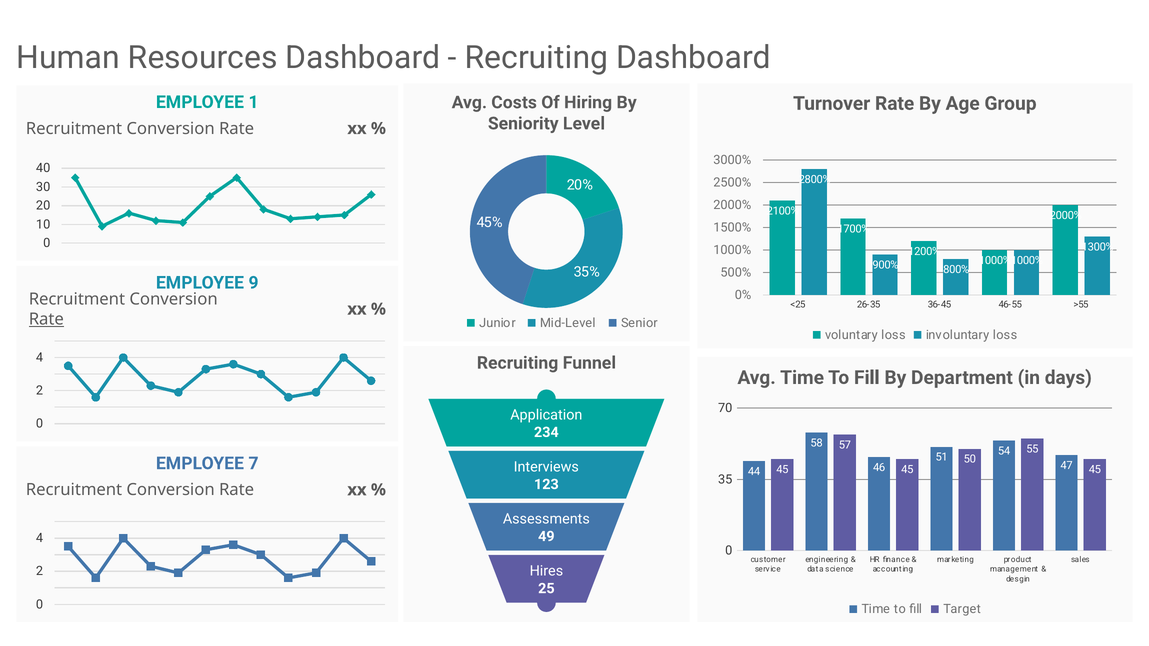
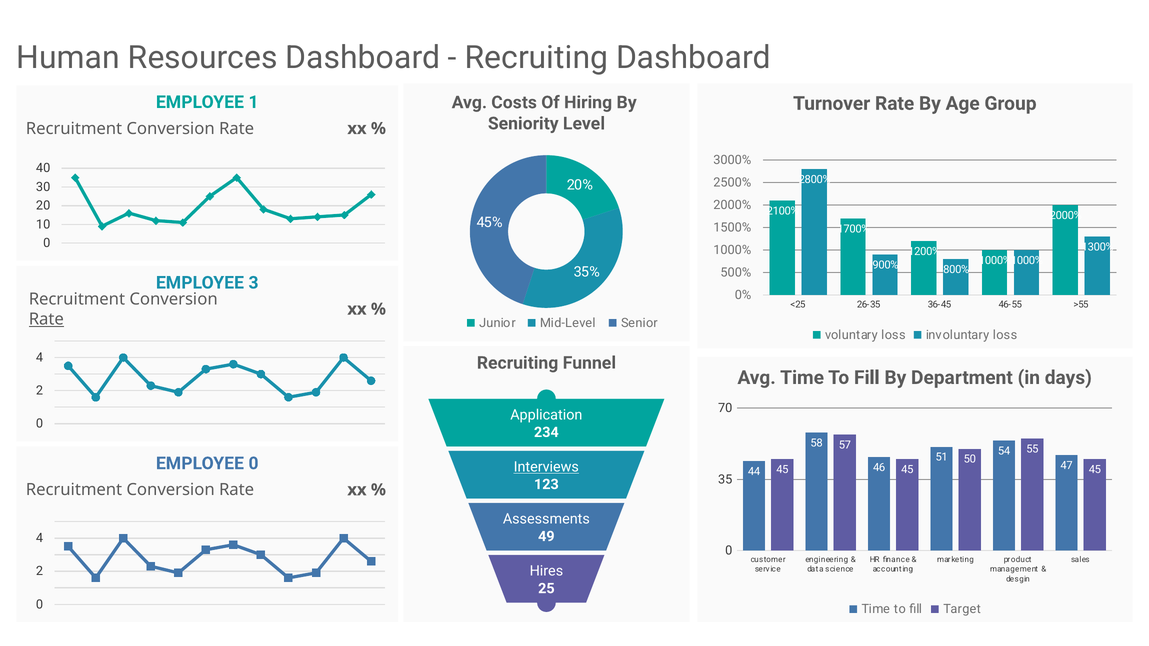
9: 9 -> 3 (253, 283)
EMPLOYEE 7: 7 -> 0 (253, 464)
Interviews underline: none -> present (546, 467)
